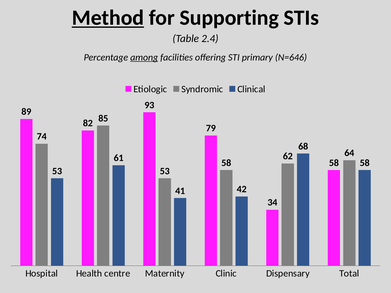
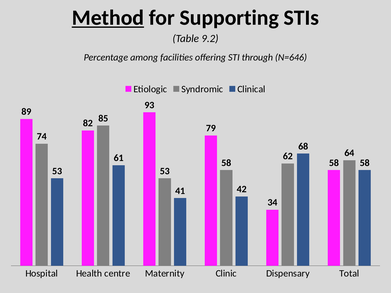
2.4: 2.4 -> 9.2 (210, 39)
among underline: present -> none (144, 57)
primary: primary -> through (257, 57)
